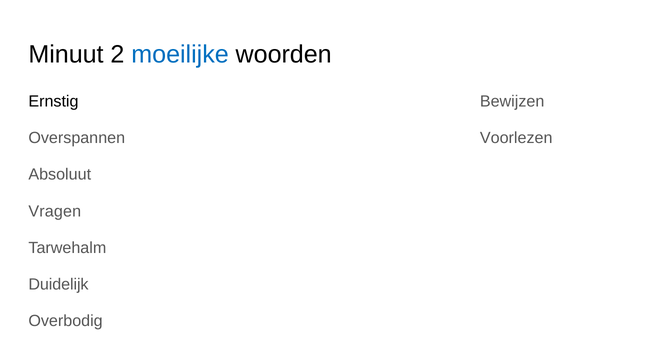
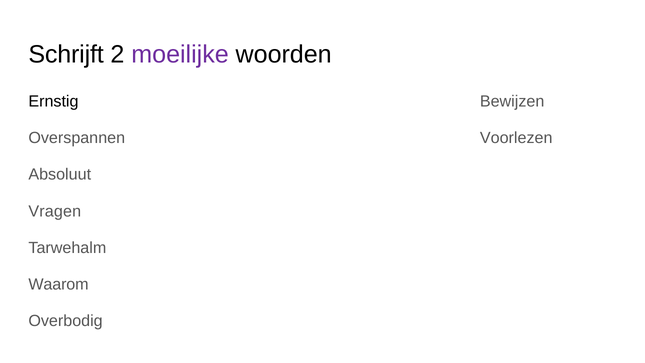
Minuut: Minuut -> Schrijft (66, 55)
moeilijke colour: blue -> purple (180, 55)
Duidelijk: Duidelijk -> Waarom (59, 284)
